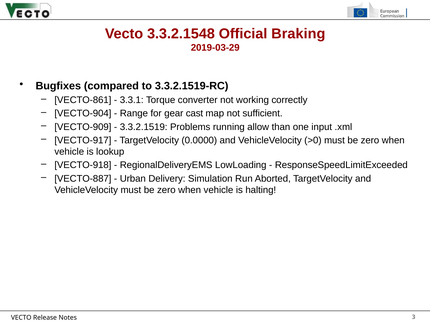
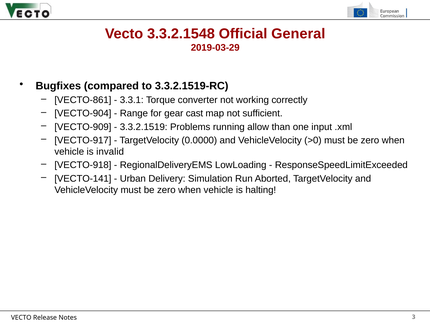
Braking: Braking -> General (298, 34)
lookup: lookup -> invalid (110, 152)
VECTO-887: VECTO-887 -> VECTO-141 (83, 178)
